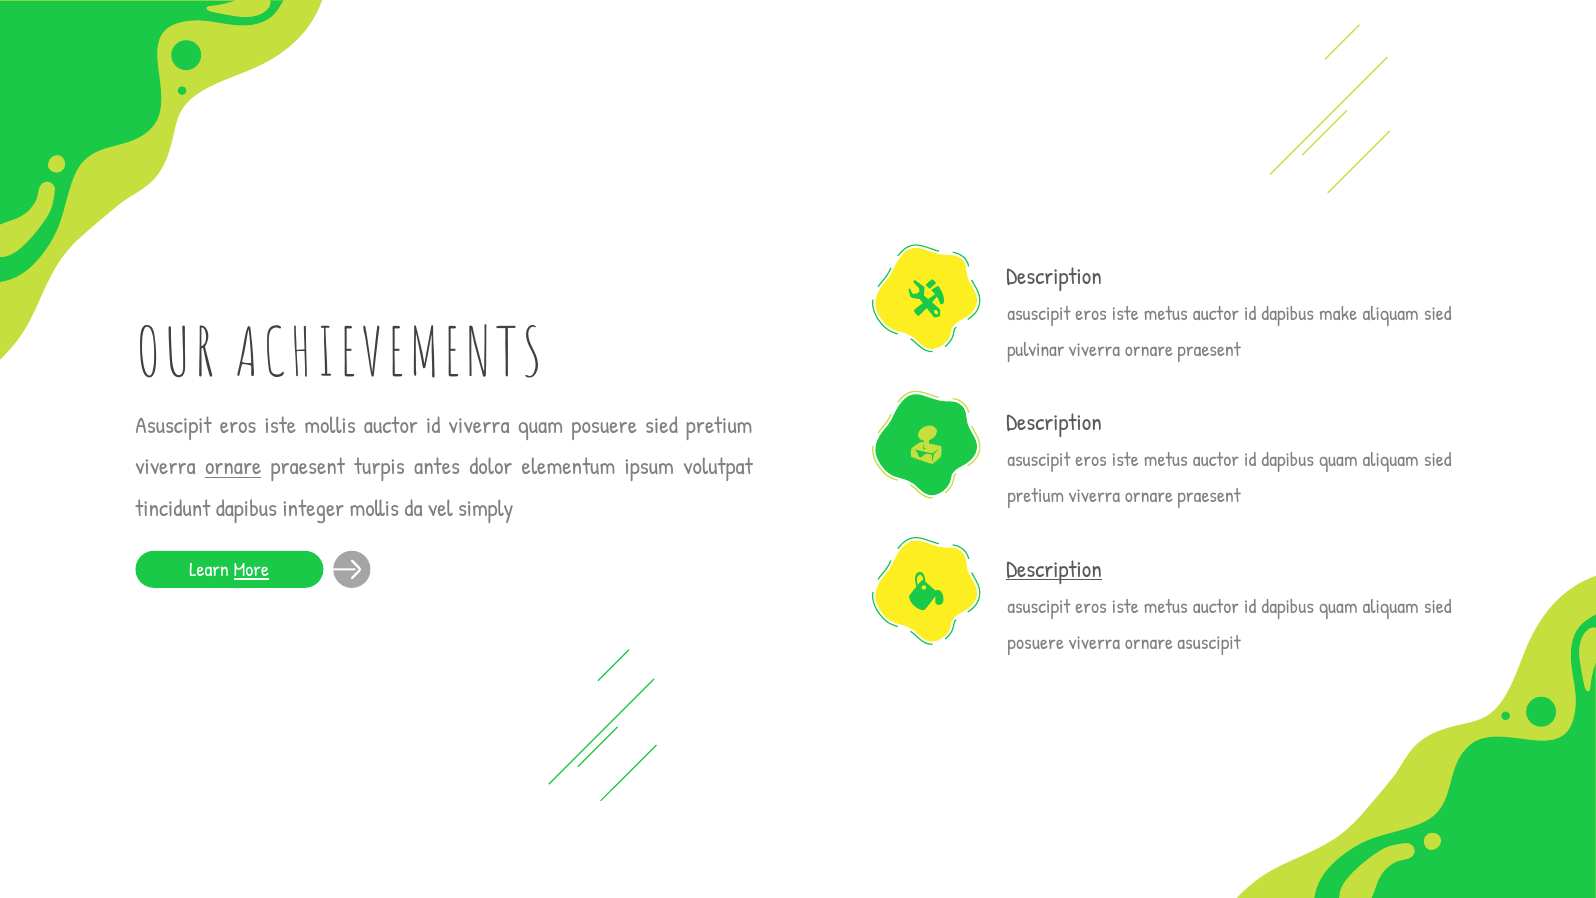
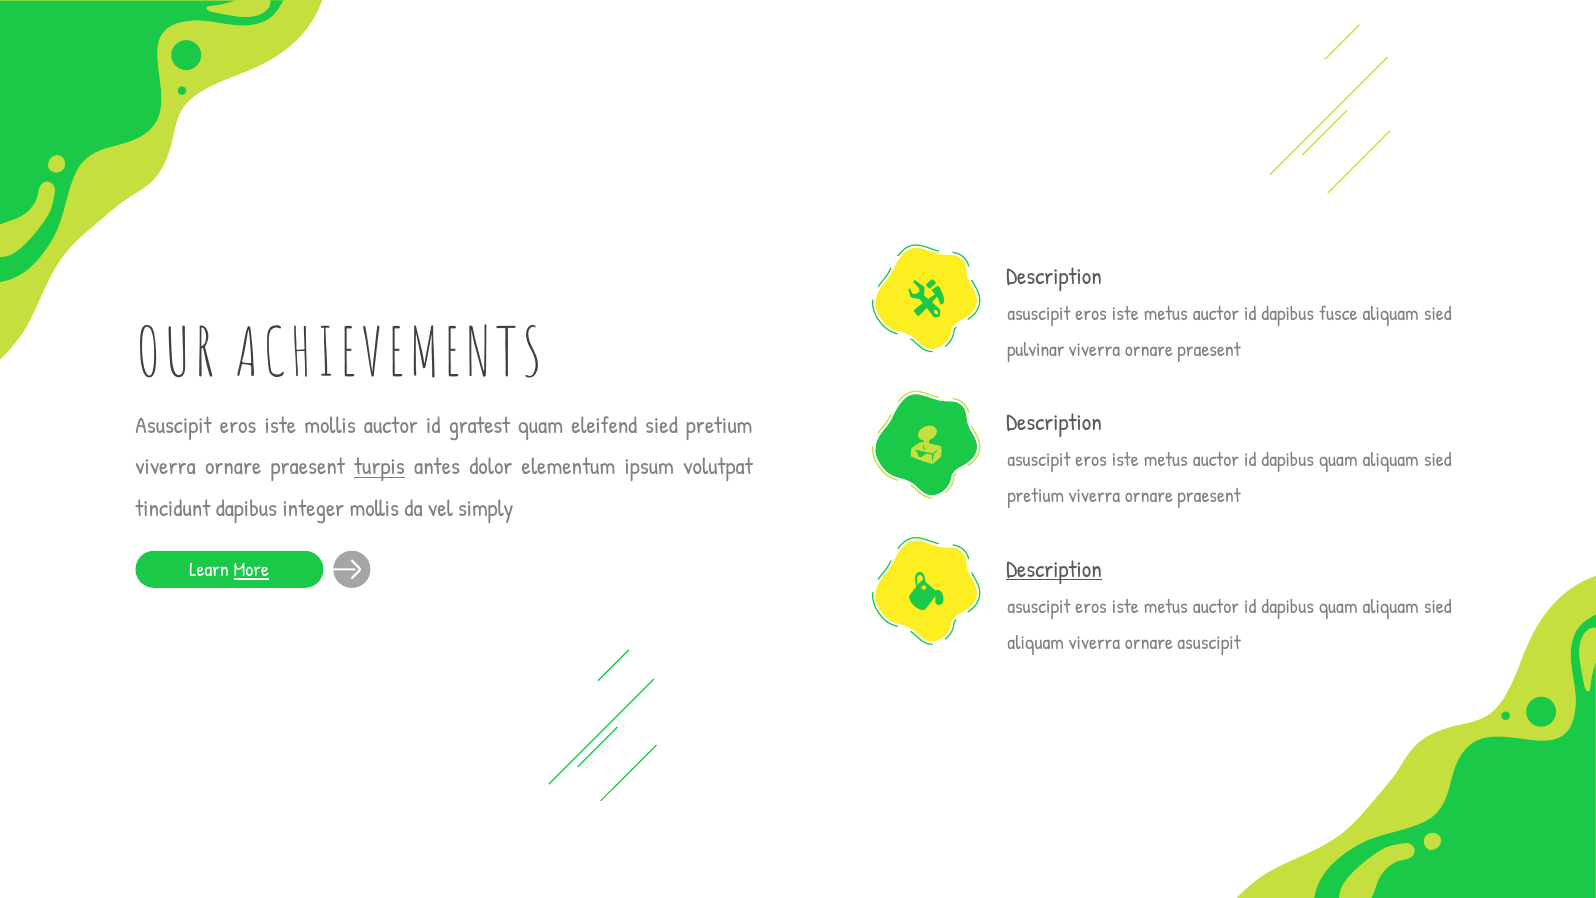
make: make -> fusce (1338, 314)
id viverra: viverra -> gratest (479, 425)
quam posuere: posuere -> eleifend (604, 425)
ornare underline: present -> none (233, 467)
turpis underline: none -> present (379, 467)
posuere: posuere -> aliquam (1036, 642)
